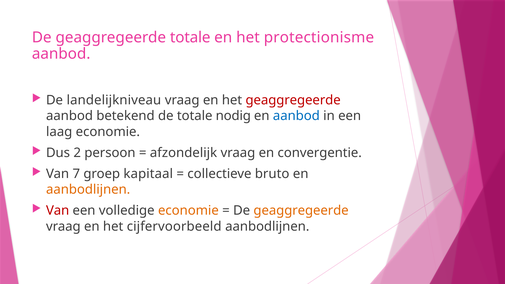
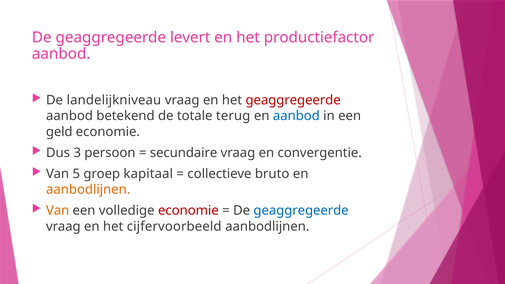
geaggregeerde totale: totale -> levert (190, 37)
protectionisme: protectionisme -> productiefactor (319, 37)
nodig: nodig -> terug (233, 116)
laag: laag -> geld (59, 132)
2: 2 -> 3 (77, 153)
afzondelijk: afzondelijk -> secundaire (184, 153)
7: 7 -> 5 (76, 174)
Van colour: red -> orange (58, 211)
economie colour: orange -> red (188, 211)
geaggregeerde colour: orange -> blue (301, 211)
